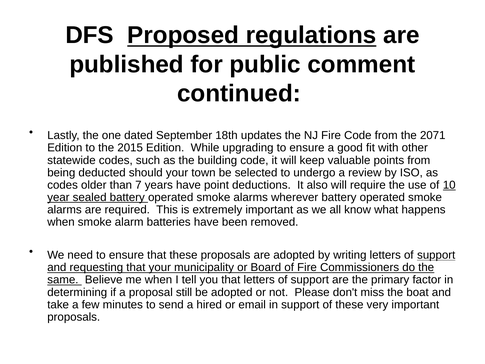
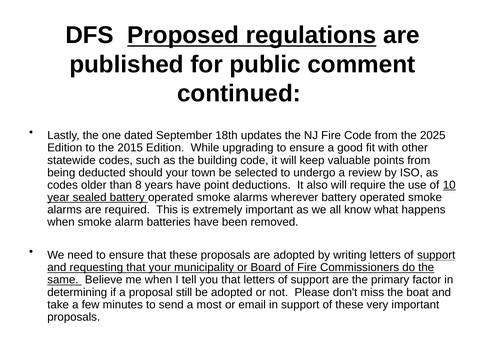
2071: 2071 -> 2025 (433, 135)
7: 7 -> 8 (138, 185)
hired: hired -> most (209, 304)
